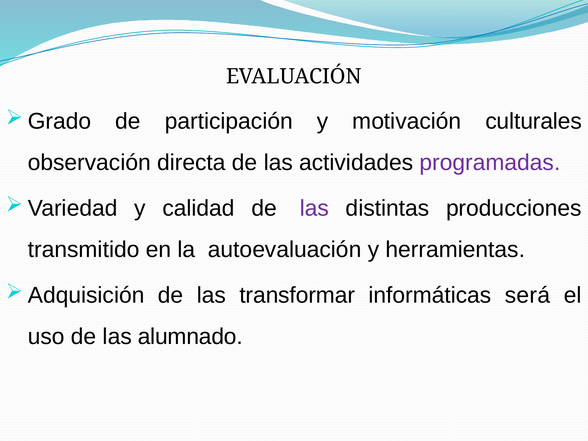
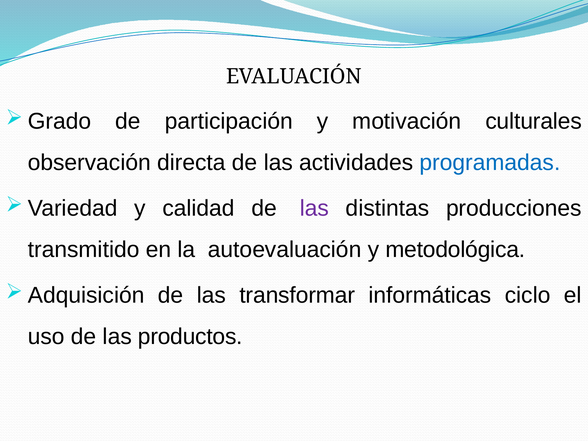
programadas colour: purple -> blue (490, 163)
herramientas: herramientas -> metodológica (455, 250)
será: será -> ciclo (528, 295)
alumnado: alumnado -> productos (190, 336)
